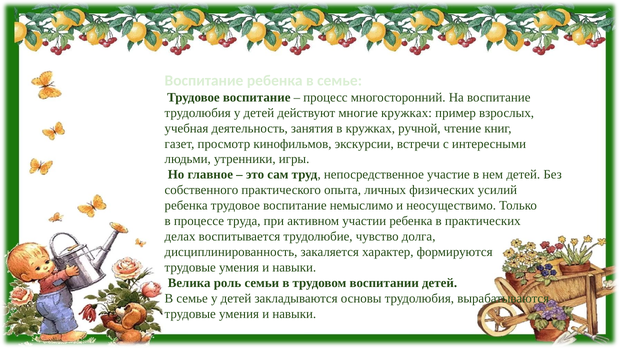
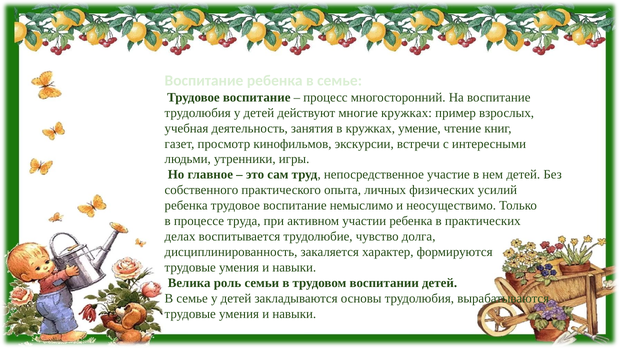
ручной: ручной -> умение (419, 128)
